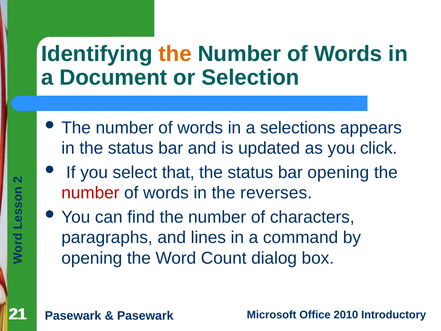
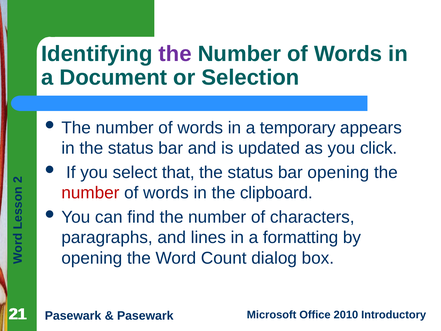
the colour: orange -> purple (175, 54)
selections: selections -> temporary (298, 128)
reverses: reverses -> clipboard (276, 193)
command: command -> formatting (301, 237)
